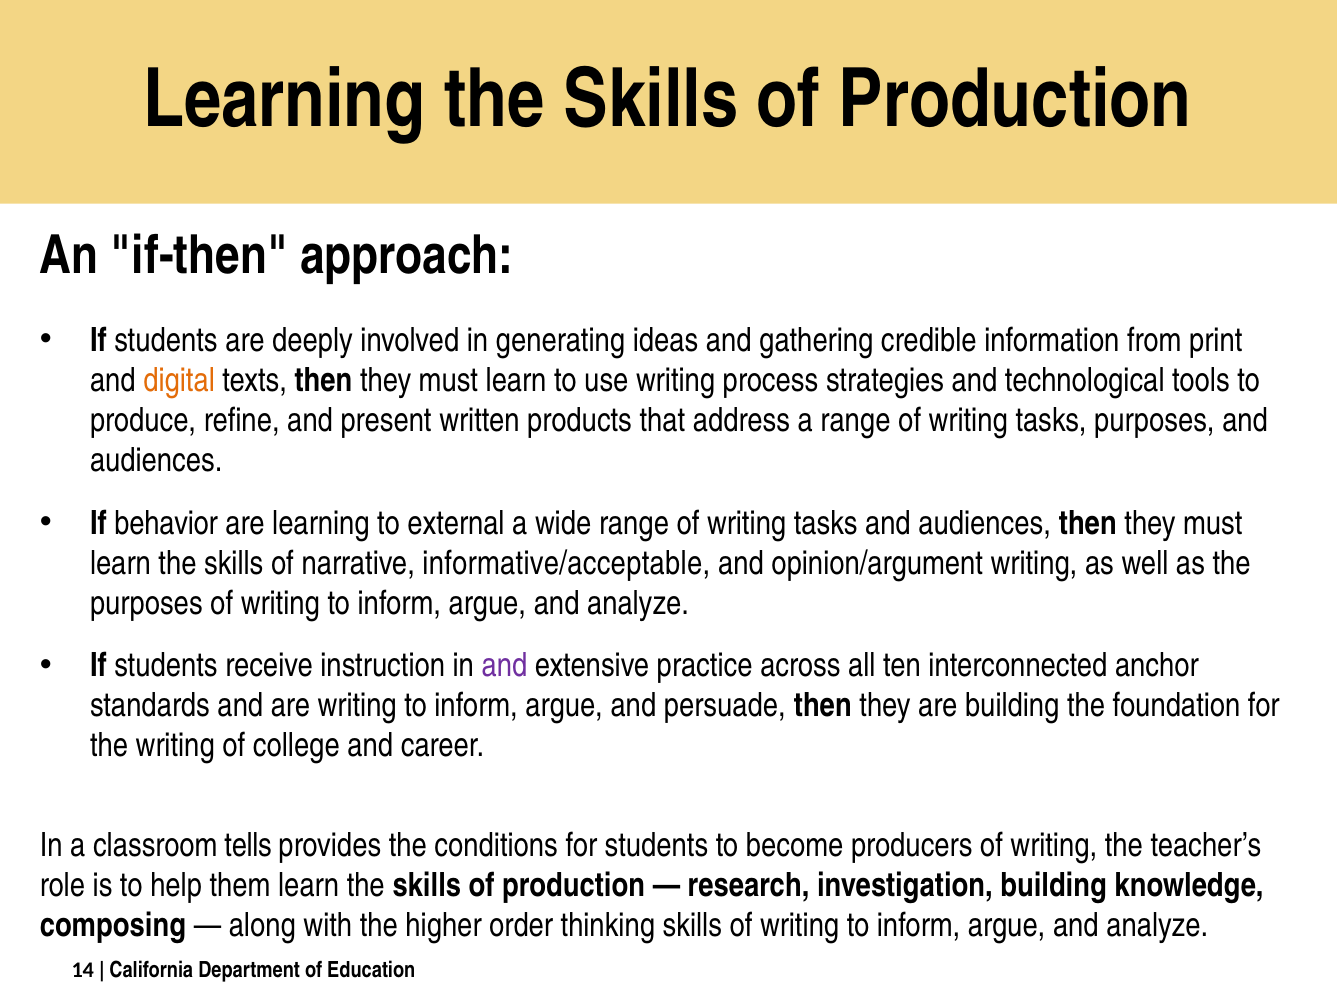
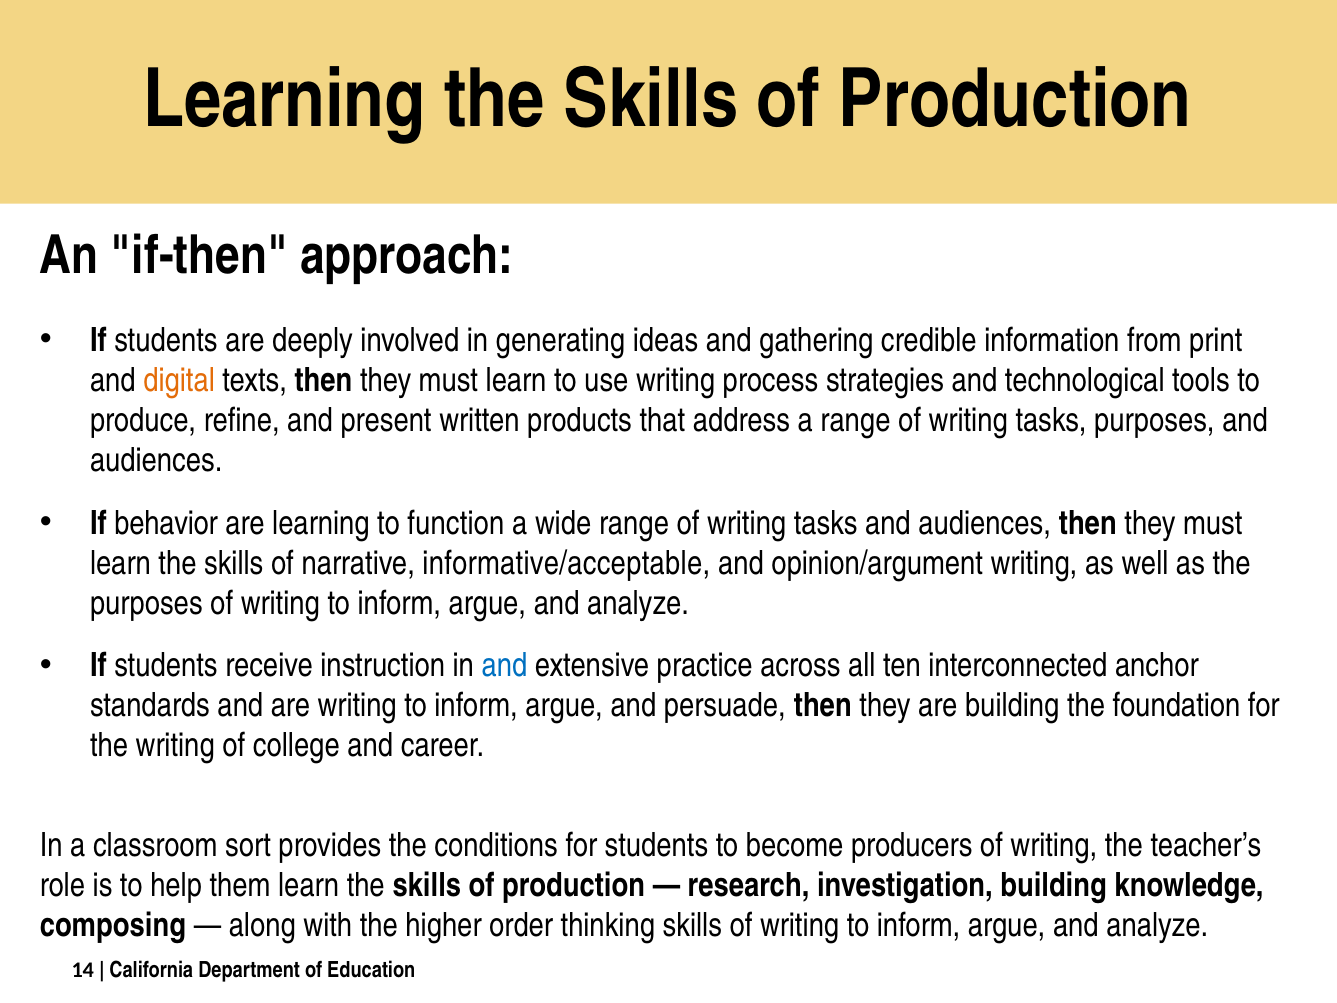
external: external -> function (456, 523)
and colour: purple -> blue (505, 666)
tells: tells -> sort (248, 845)
